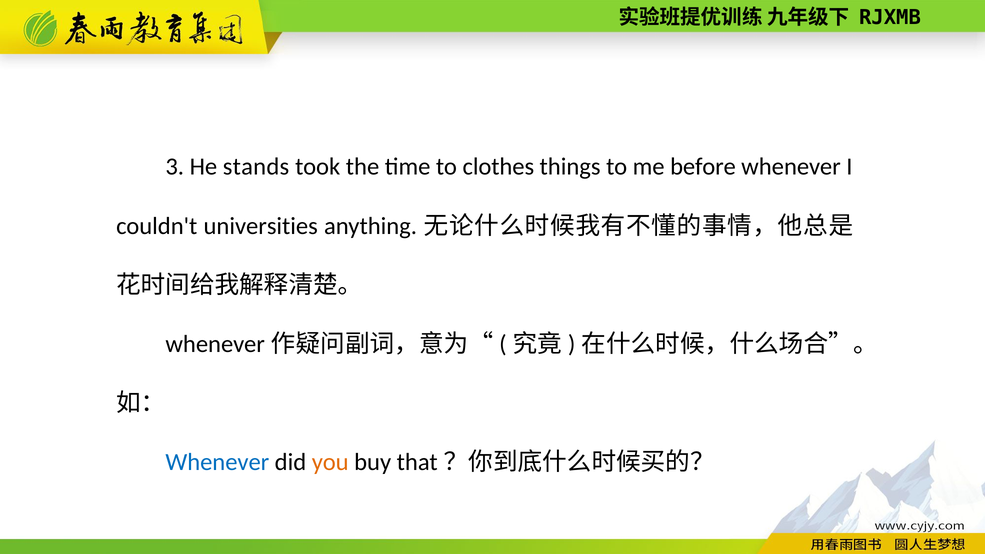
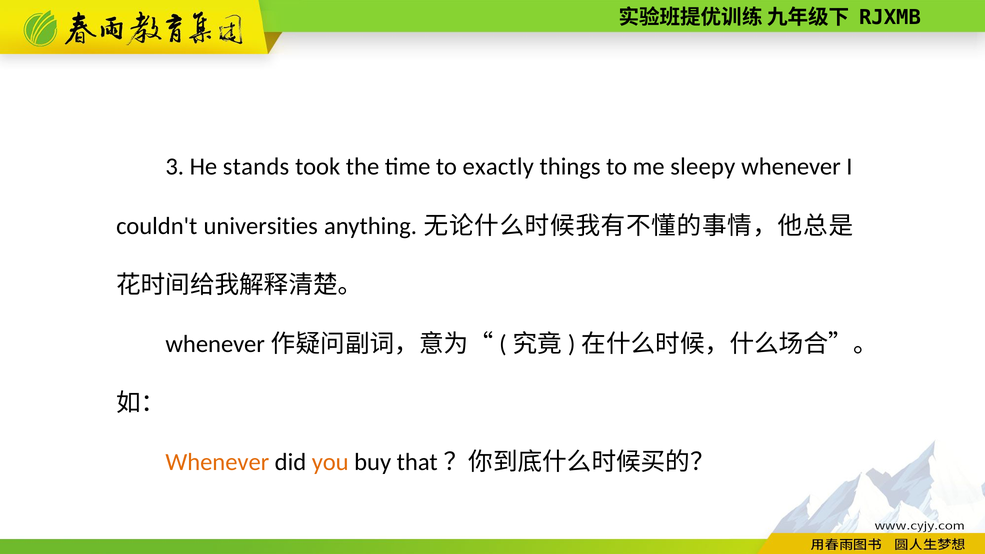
clothes: clothes -> exactly (498, 167)
before: before -> sleepy (703, 167)
Whenever colour: blue -> orange (217, 462)
